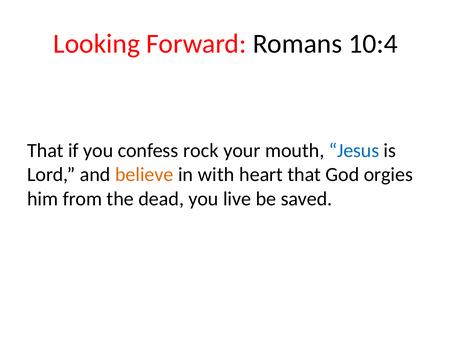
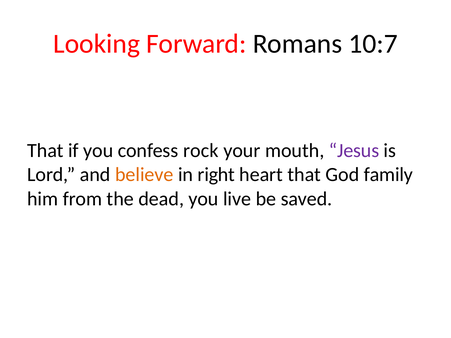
10:4: 10:4 -> 10:7 (373, 44)
Jesus colour: blue -> purple (354, 151)
with: with -> right (216, 175)
orgies: orgies -> family (388, 175)
